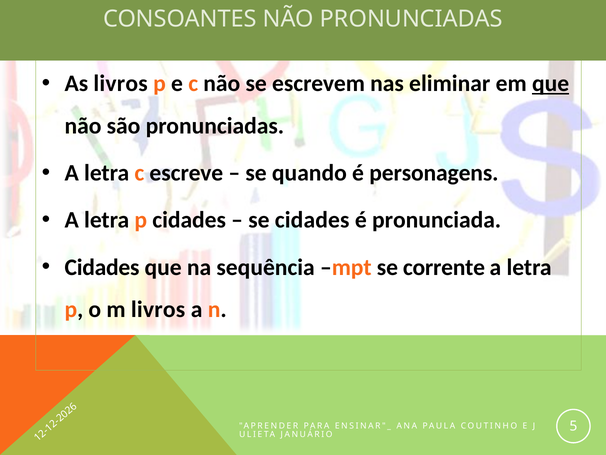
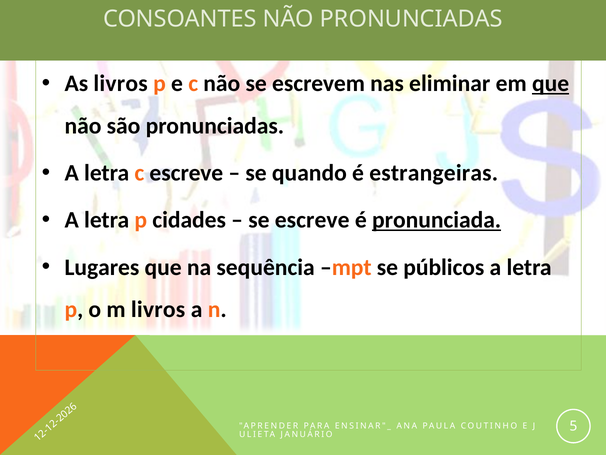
personagens: personagens -> estrangeiras (434, 173)
se cidades: cidades -> escreve (312, 220)
pronunciada underline: none -> present (437, 220)
Cidades: Cidades -> Lugares (102, 267)
corrente: corrente -> públicos (444, 267)
